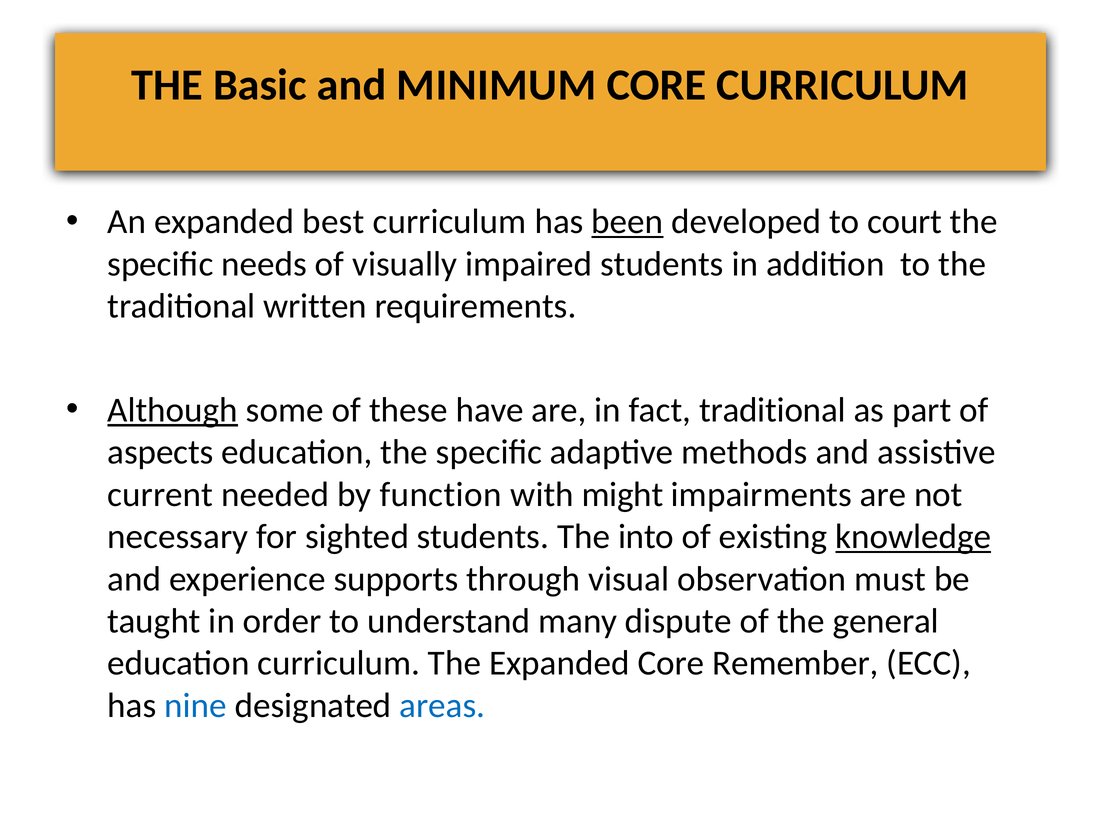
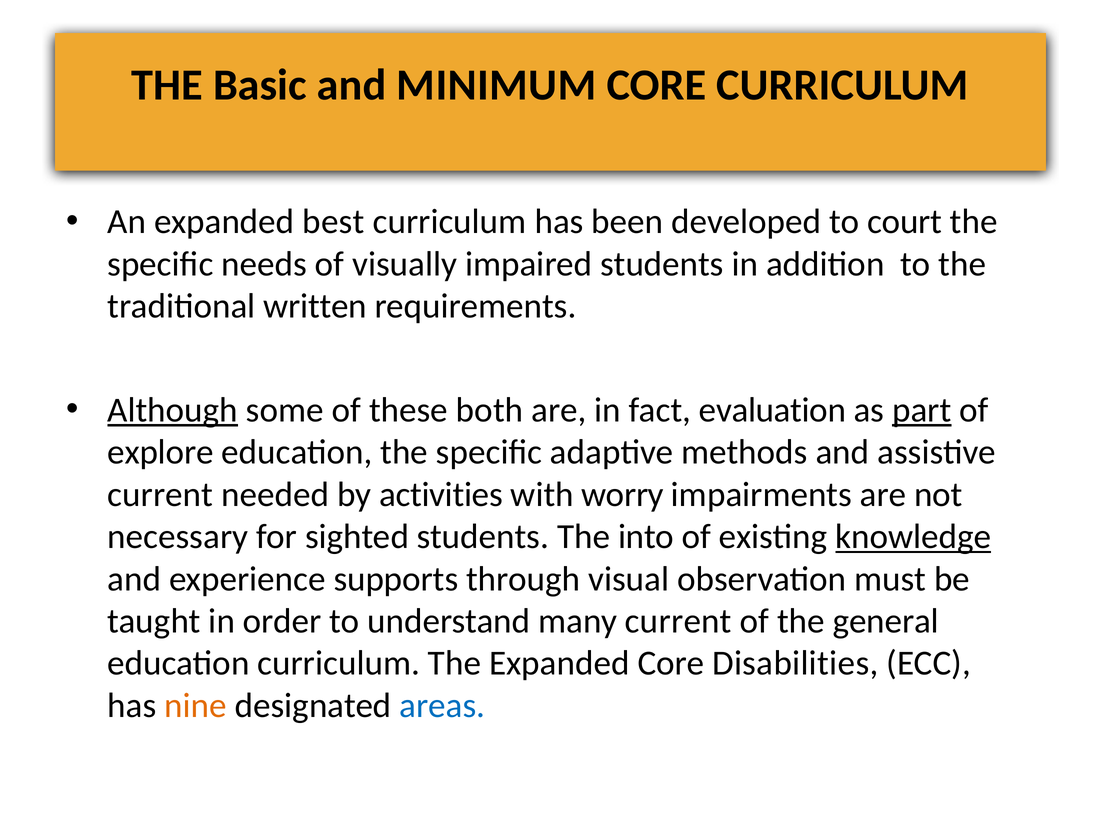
been underline: present -> none (627, 222)
have: have -> both (490, 410)
fact traditional: traditional -> evaluation (773, 410)
part underline: none -> present (922, 410)
aspects: aspects -> explore (160, 452)
function: function -> activities (441, 494)
might: might -> worry (623, 494)
many dispute: dispute -> current (678, 621)
Remember: Remember -> Disabilities (795, 663)
nine colour: blue -> orange (196, 705)
